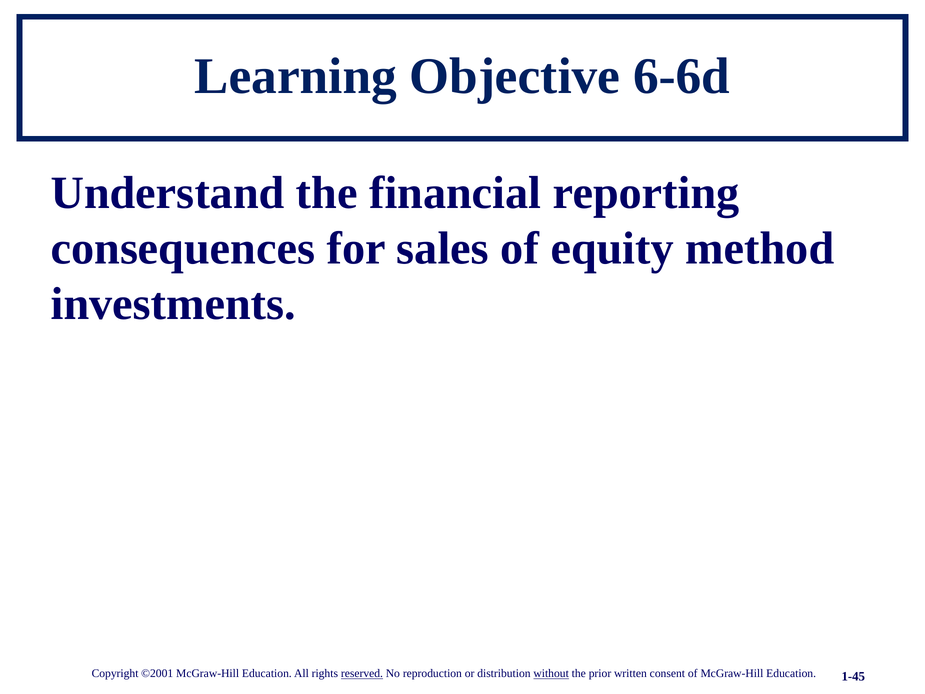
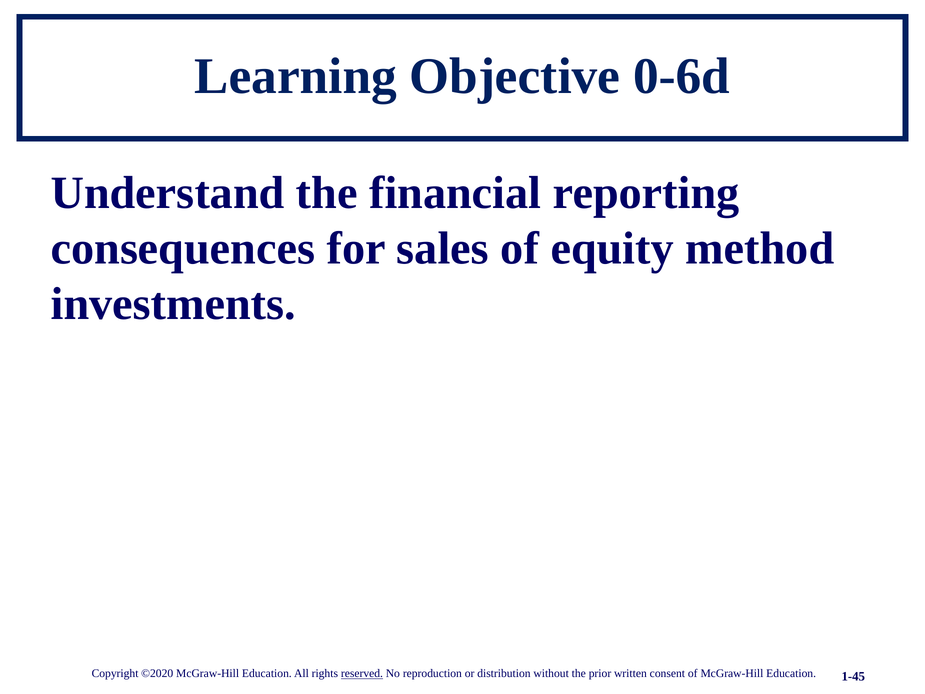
6-6d: 6-6d -> 0-6d (682, 76)
©2001: ©2001 -> ©2020 (157, 673)
without underline: present -> none (551, 673)
